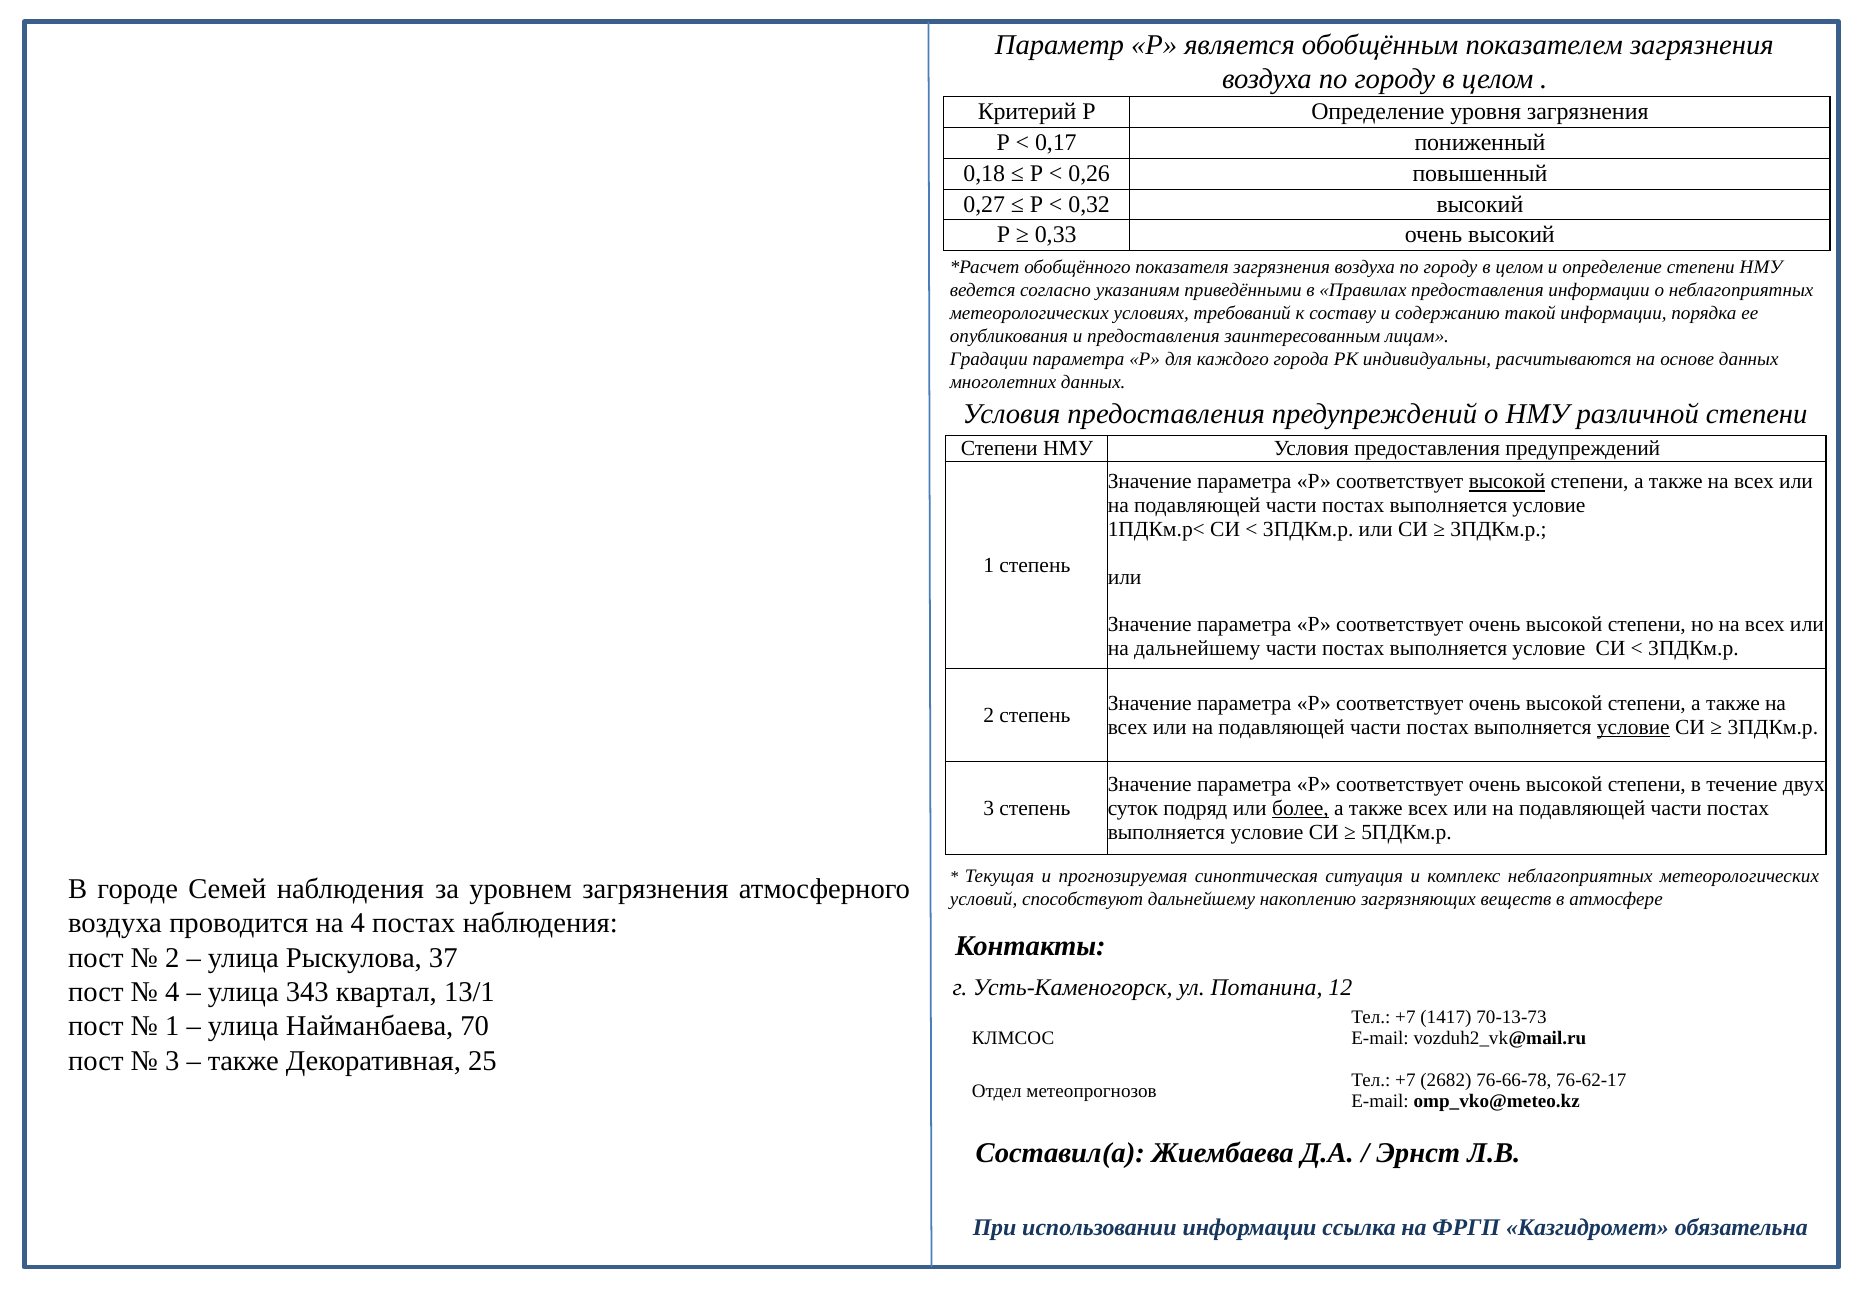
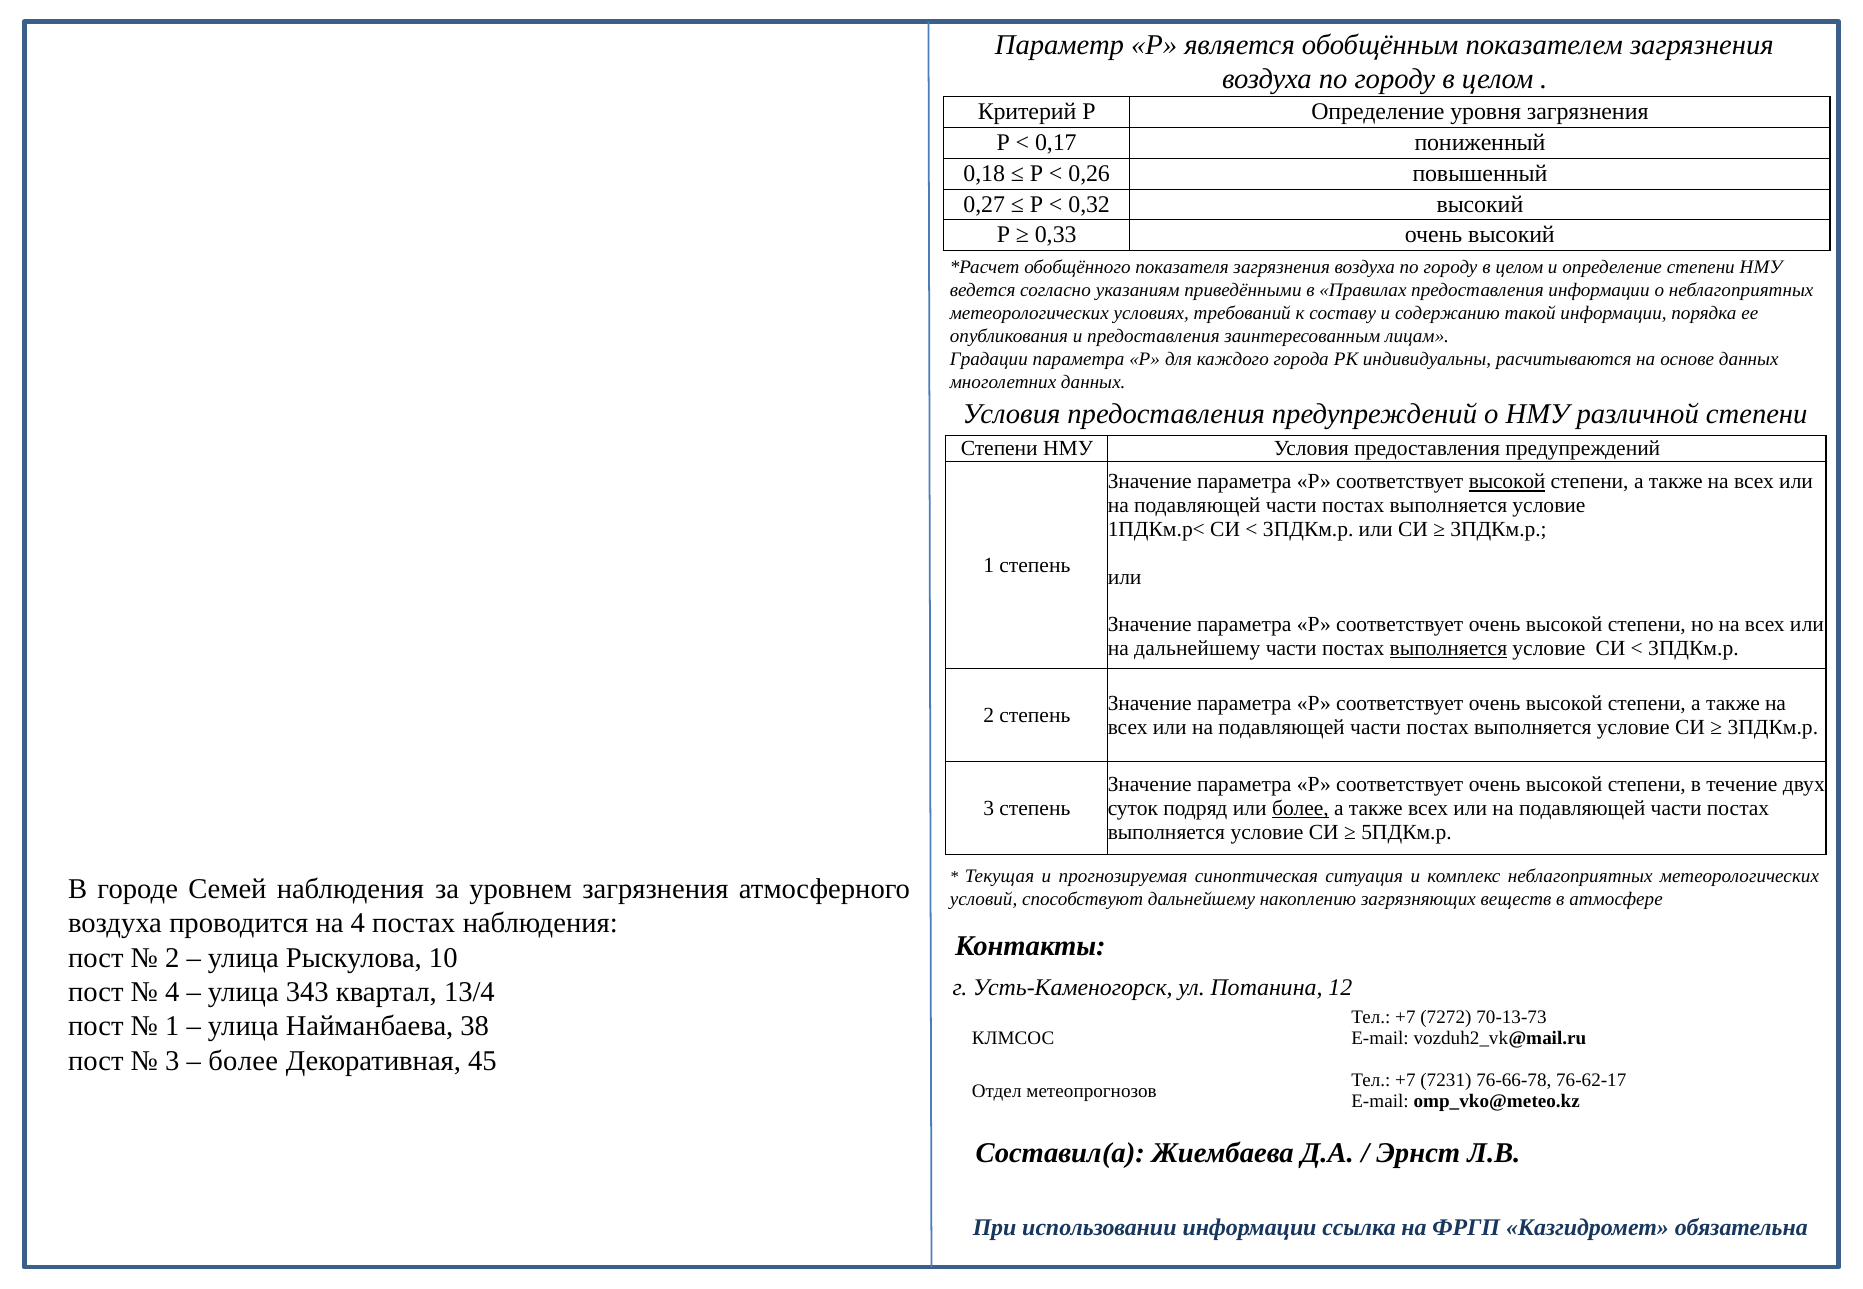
выполняется underline: none -> present (1448, 649)
условие underline: present -> none (1633, 727)
37: 37 -> 10 (443, 958)
13/1: 13/1 -> 13/4 (469, 993)
1417: 1417 -> 7272 (1446, 1018)
70: 70 -> 38 (475, 1027)
также: также -> более (243, 1061)
25: 25 -> 45 (482, 1061)
2682: 2682 -> 7231 (1446, 1081)
